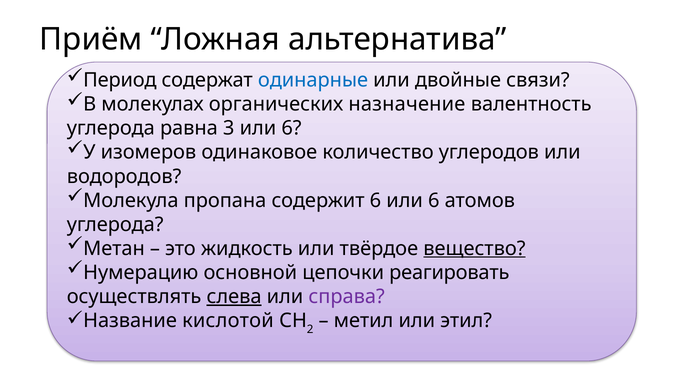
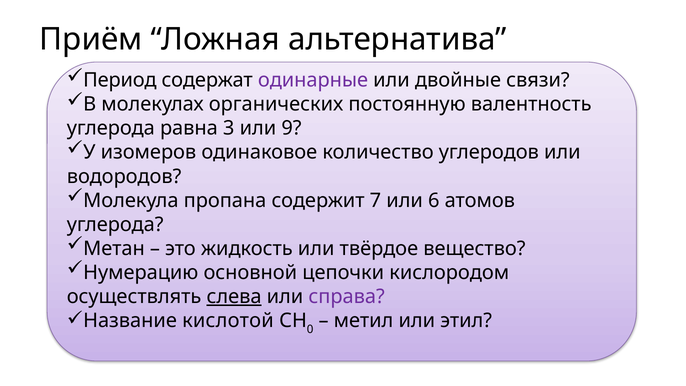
одинарные colour: blue -> purple (313, 80)
назначение: назначение -> постоянную (407, 104)
3 или 6: 6 -> 9 (291, 128)
содержит 6: 6 -> 7 (375, 200)
вещество underline: present -> none (474, 248)
реагировать: реагировать -> кислородом (449, 272)
2: 2 -> 0 (310, 329)
